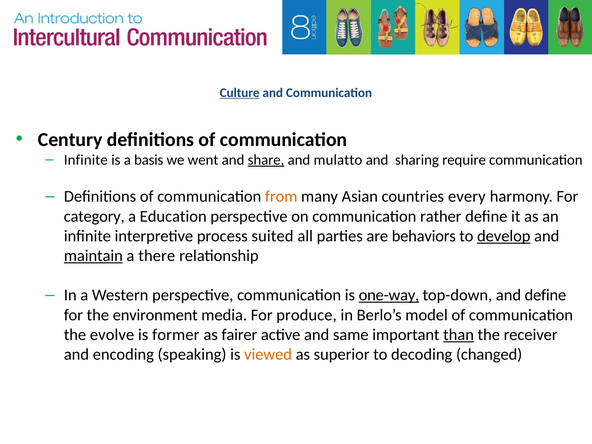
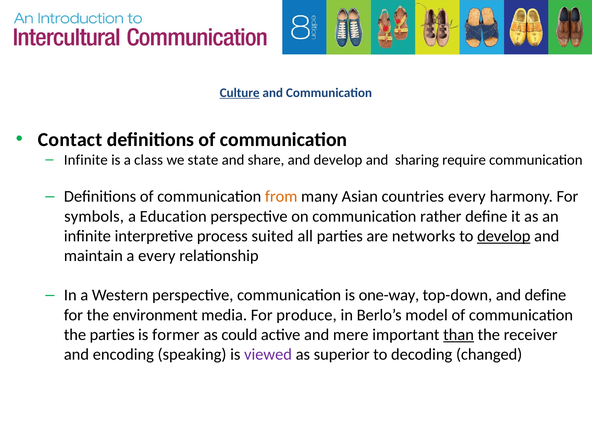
Century: Century -> Contact (70, 140)
basis: basis -> class (149, 160)
went: went -> state (203, 160)
share underline: present -> none (266, 160)
and mulatto: mulatto -> develop (338, 160)
category: category -> symbols (94, 216)
behaviors: behaviors -> networks (424, 236)
maintain underline: present -> none (93, 256)
a there: there -> every (157, 256)
one-way underline: present -> none (389, 295)
the evolve: evolve -> parties (112, 335)
fairer: fairer -> could (239, 335)
same: same -> mere (351, 335)
viewed colour: orange -> purple (268, 354)
